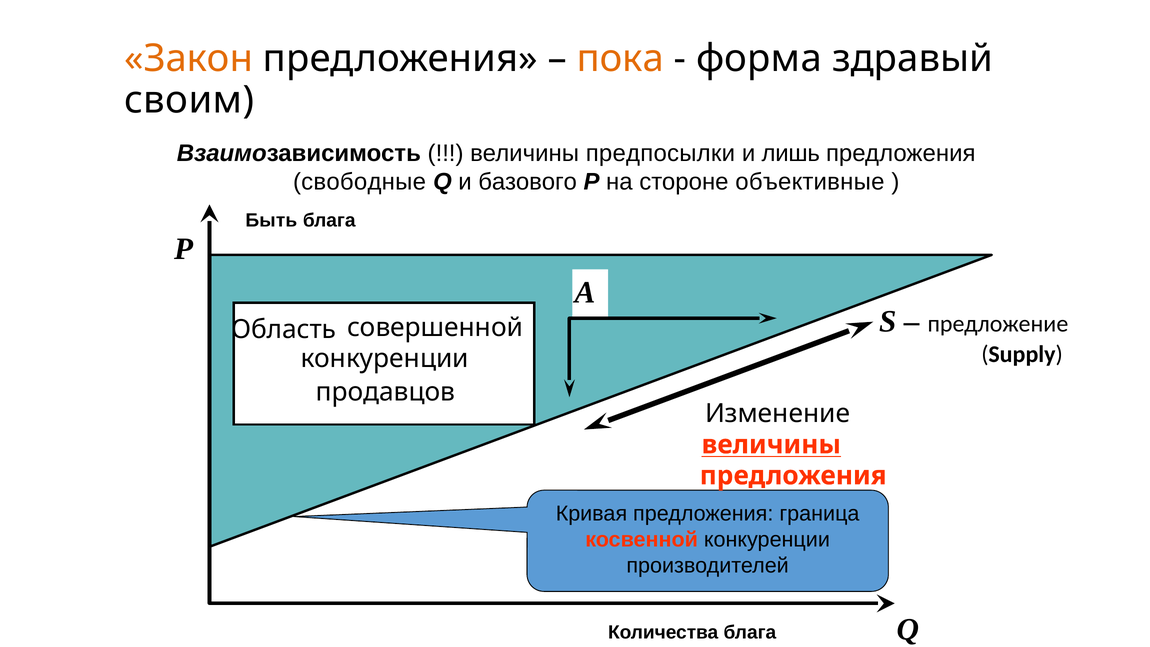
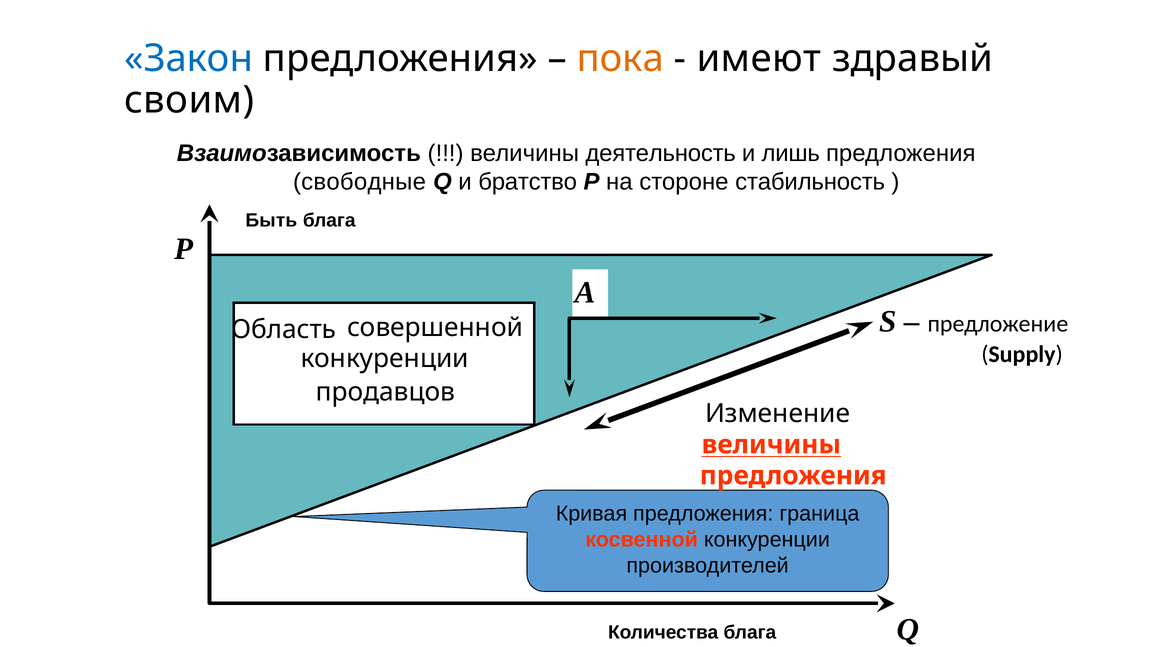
Закон colour: orange -> blue (189, 59)
форма: форма -> имеют (759, 59)
предпосылки: предпосылки -> деятельность (661, 153)
базового: базового -> братство (528, 182)
объективные: объективные -> стабильность (810, 182)
